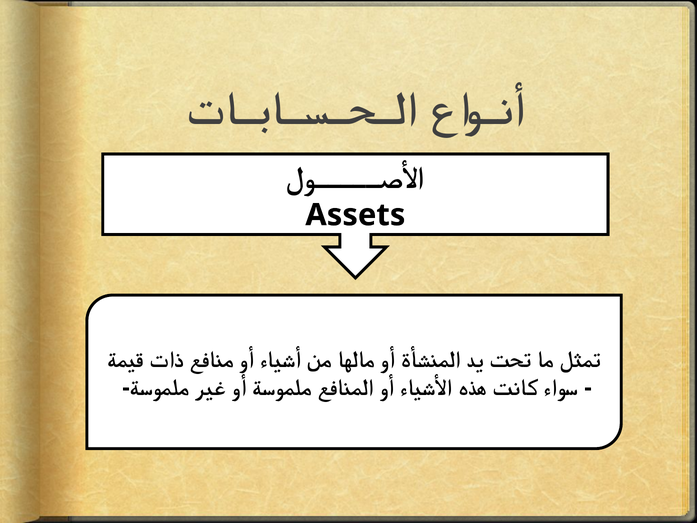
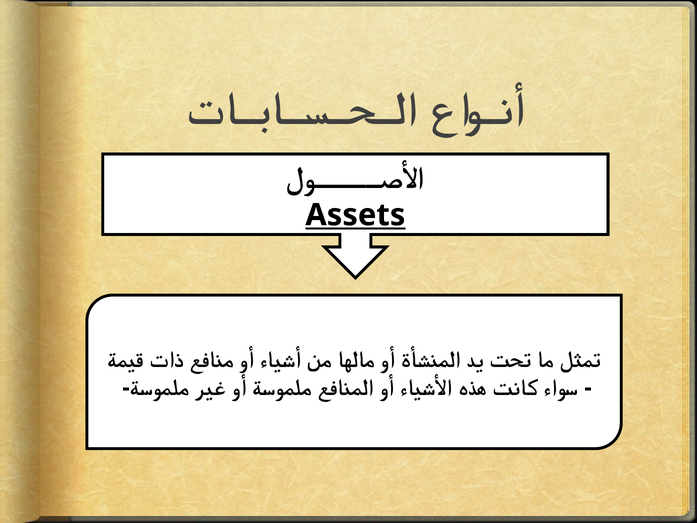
Assets underline: none -> present (355, 215)
